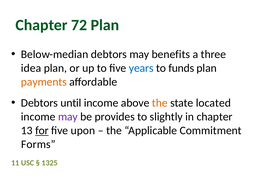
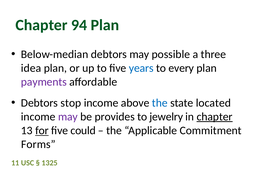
72: 72 -> 94 (79, 25)
benefits: benefits -> possible (171, 54)
funds: funds -> every (181, 68)
payments colour: orange -> purple (44, 82)
until: until -> stop (71, 103)
the colour: orange -> blue (160, 103)
slightly: slightly -> jewelry (166, 117)
chapter underline: none -> present (215, 117)
upon: upon -> could (83, 131)
